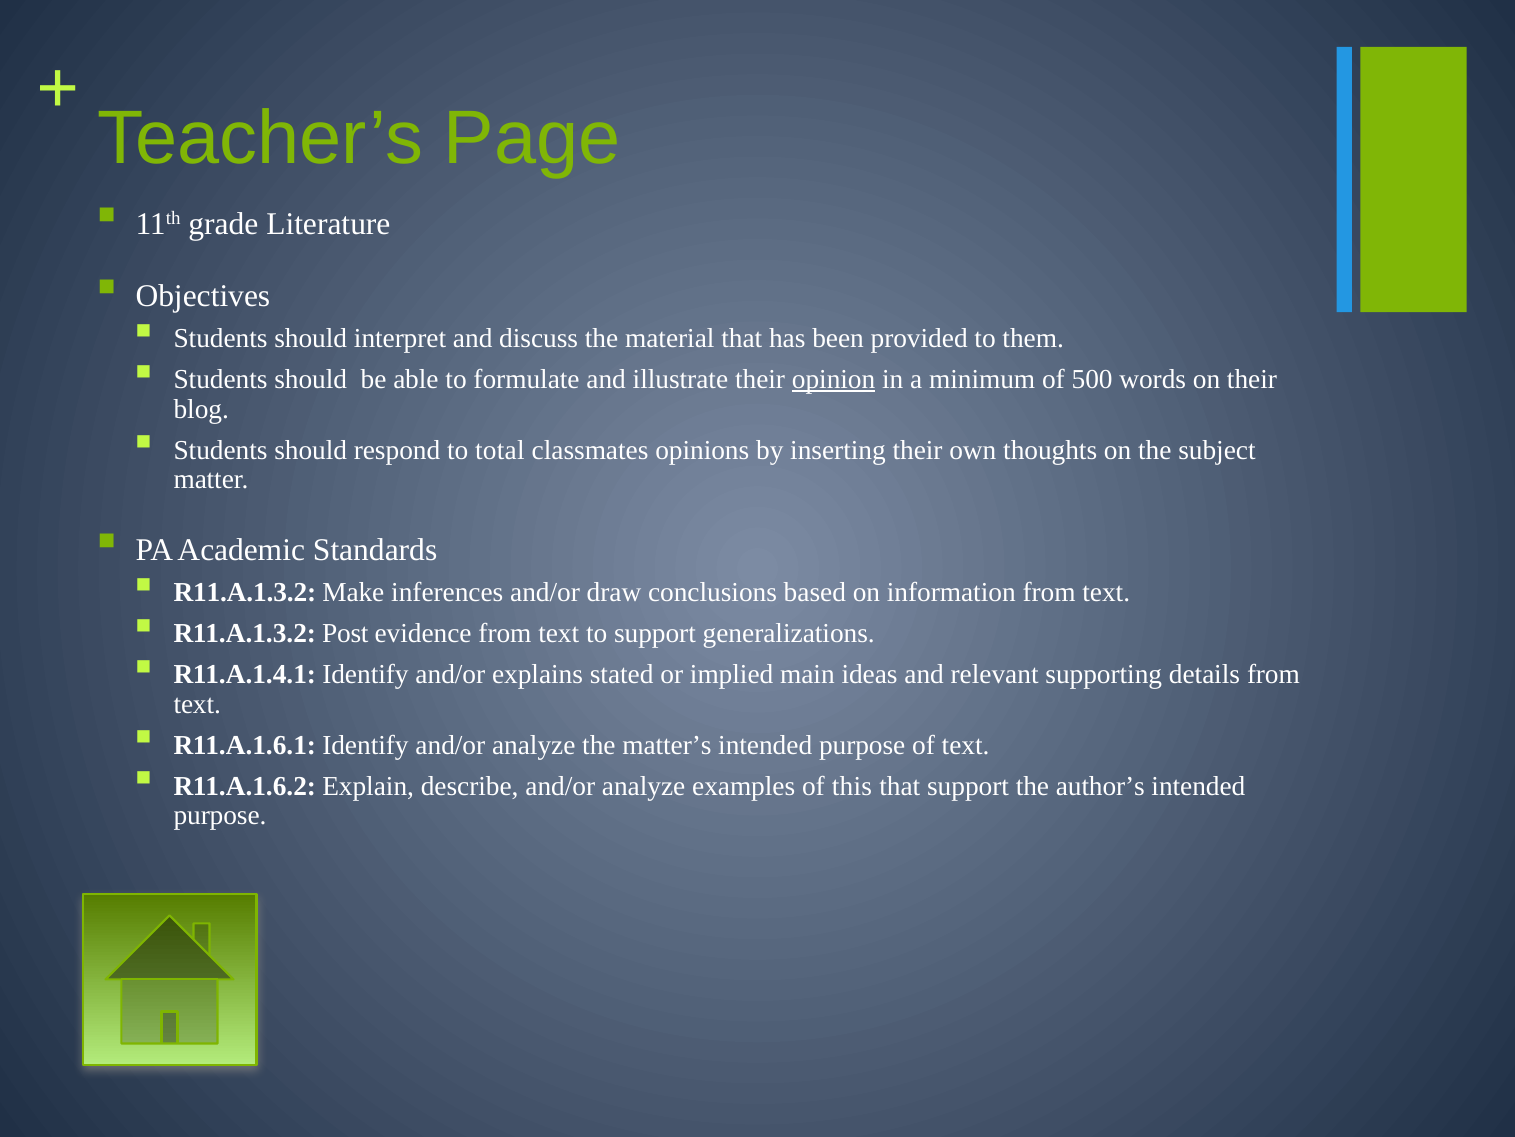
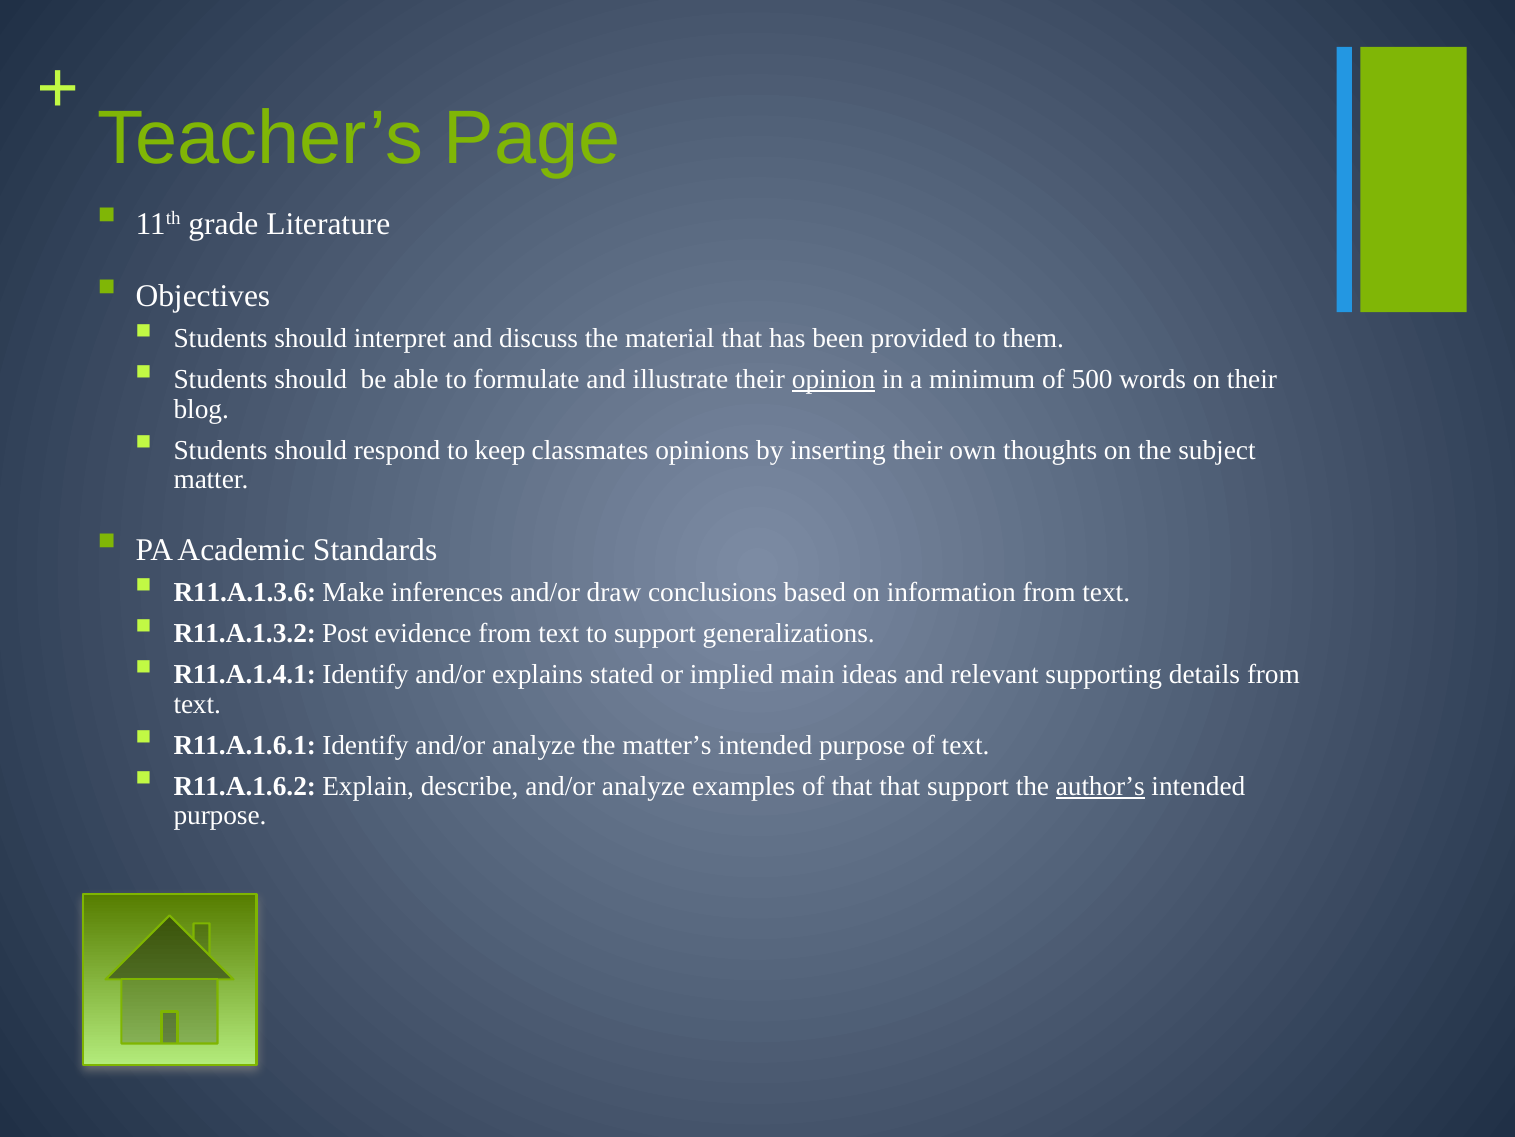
total: total -> keep (500, 450)
R11.A.1.3.2: R11.A.1.3.2 -> R11.A.1.3.6 (245, 592)
of this: this -> that (852, 786)
author’s underline: none -> present (1100, 786)
